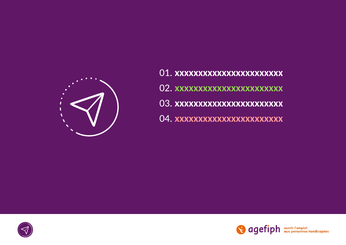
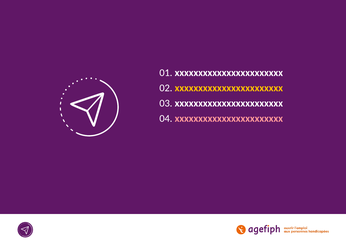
xxxxxxxxxxxxxxxxxxxxxxx colour: light green -> yellow (229, 88)
